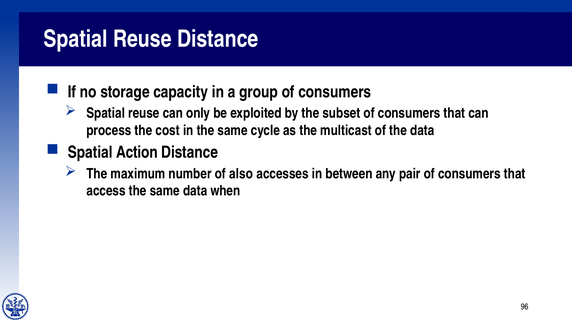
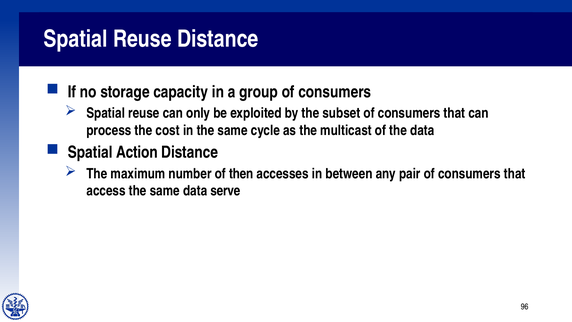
also: also -> then (241, 174)
when: when -> serve (225, 191)
